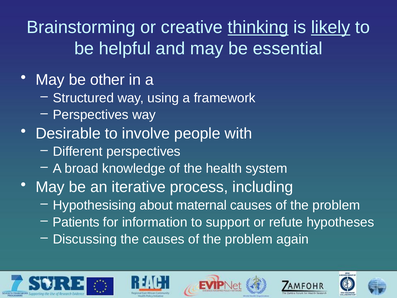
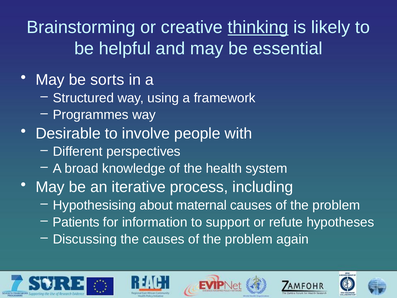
likely underline: present -> none (331, 27)
other: other -> sorts (107, 80)
Perspectives: Perspectives -> Programmes (91, 115)
